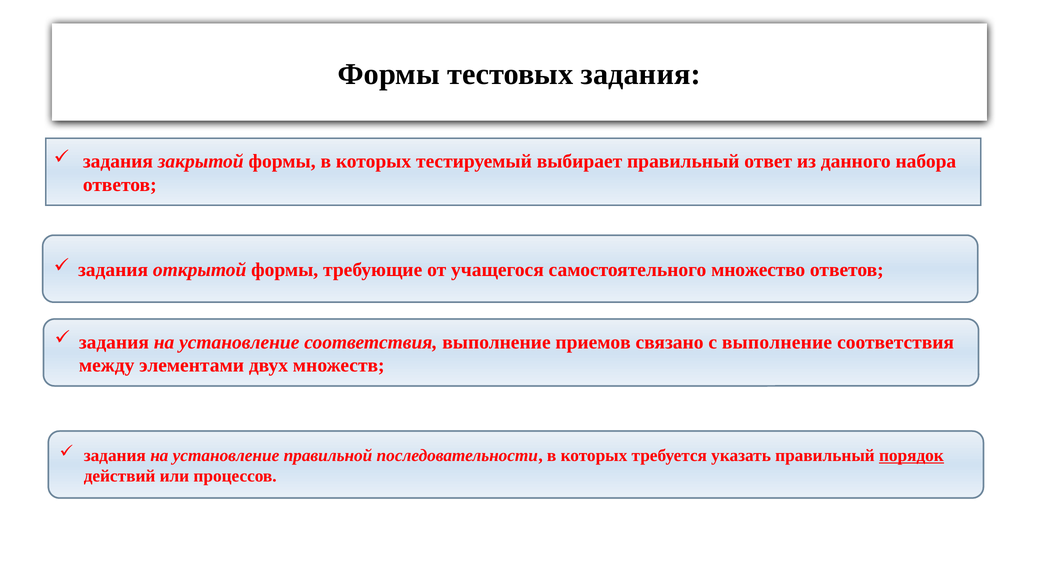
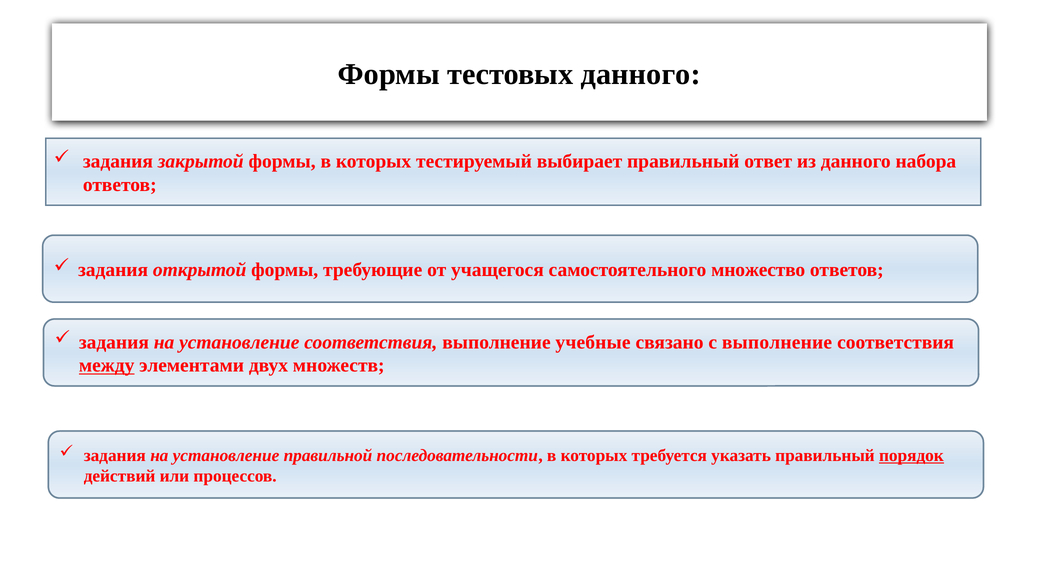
тестовых задания: задания -> данного (641, 74)
приемов: приемов -> учебные (593, 342)
между underline: none -> present (107, 366)
